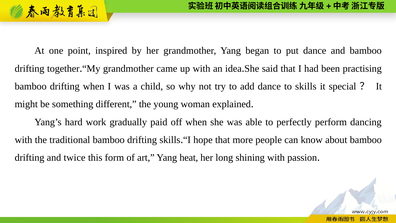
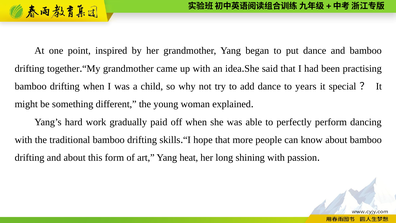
to skills: skills -> years (306, 86)
and twice: twice -> about (75, 158)
